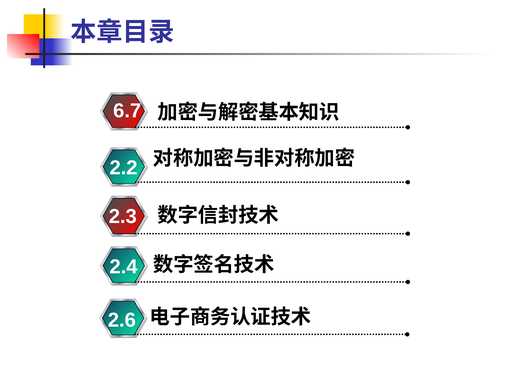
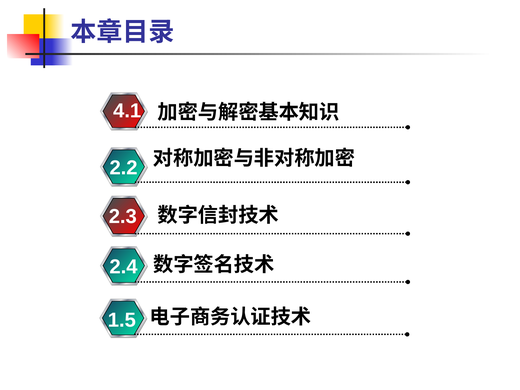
6.7: 6.7 -> 4.1 (127, 111)
2.6: 2.6 -> 1.5 (122, 320)
